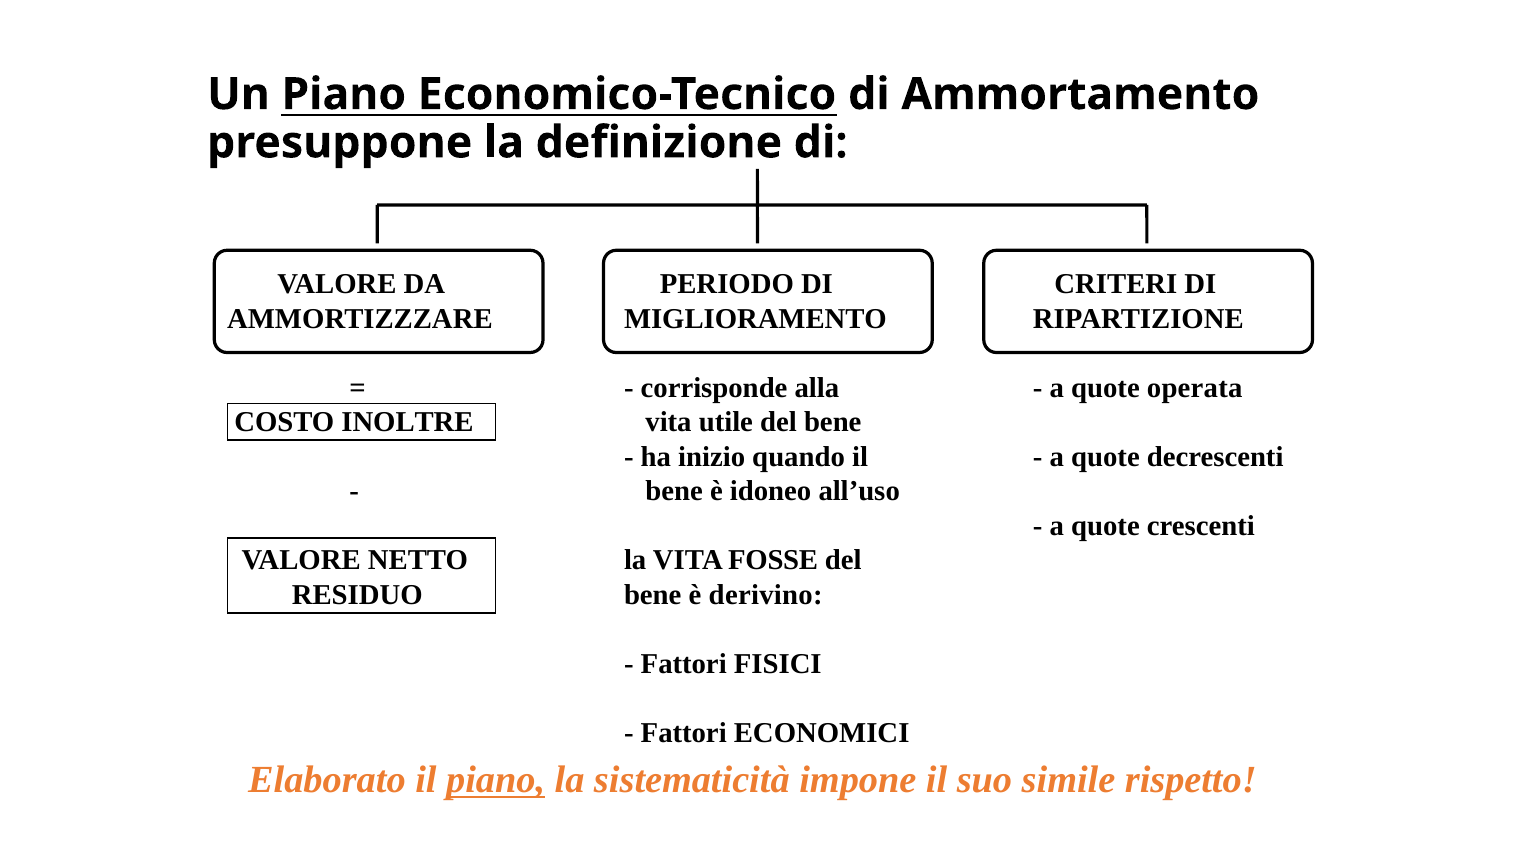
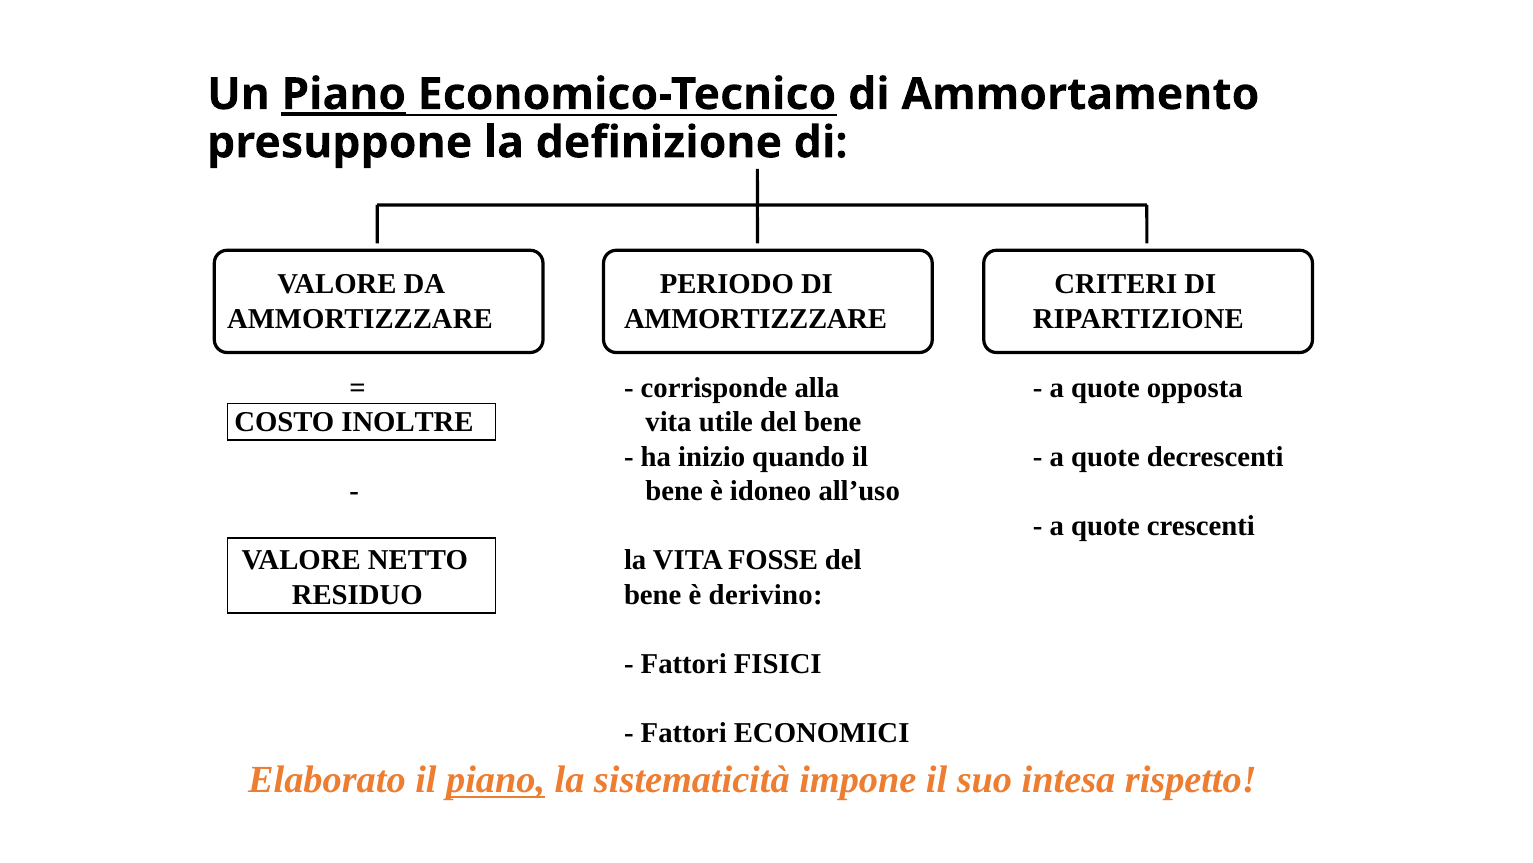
Piano underline: none -> present (344, 94)
MIGLIORAMENTO: MIGLIORAMENTO -> AMMORTIZZZARE (756, 319)
operata: operata -> opposta (1195, 388)
simile: simile -> intesa (1069, 780)
